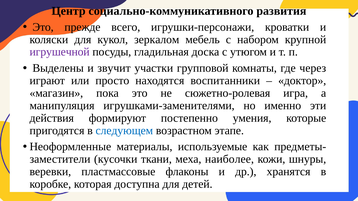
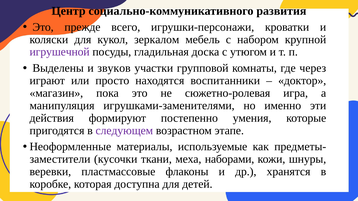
звучит: звучит -> звуков (114, 68)
следующем colour: blue -> purple (124, 131)
наиболее: наиболее -> наборами (230, 159)
